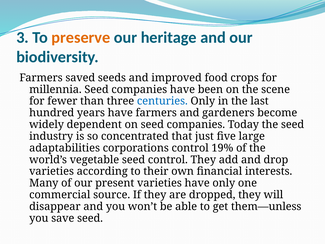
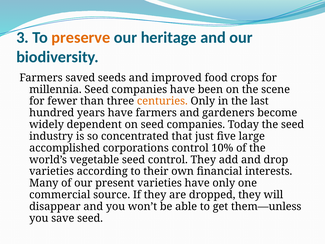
centuries colour: blue -> orange (162, 101)
adaptabilities: adaptabilities -> accomplished (65, 148)
19%: 19% -> 10% (222, 148)
